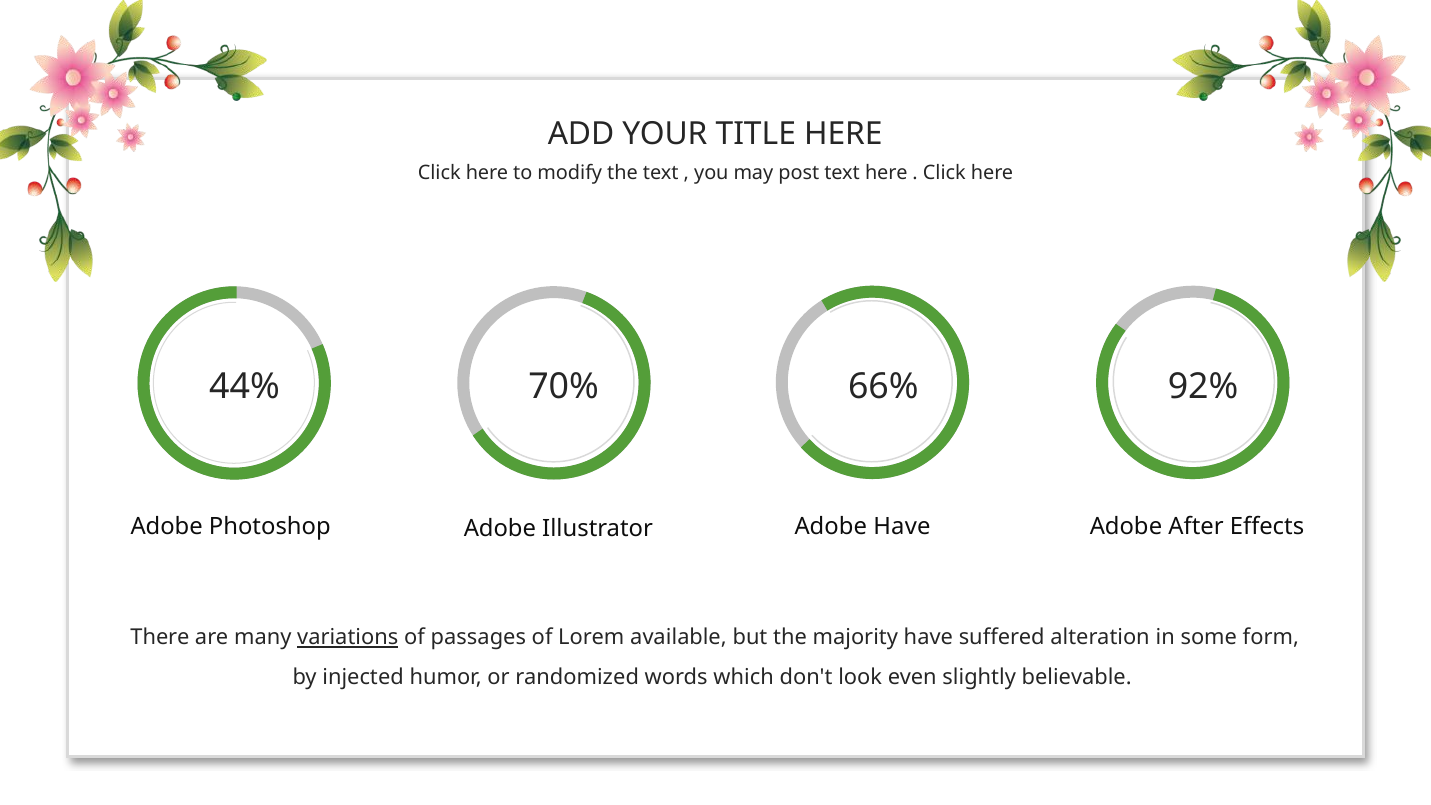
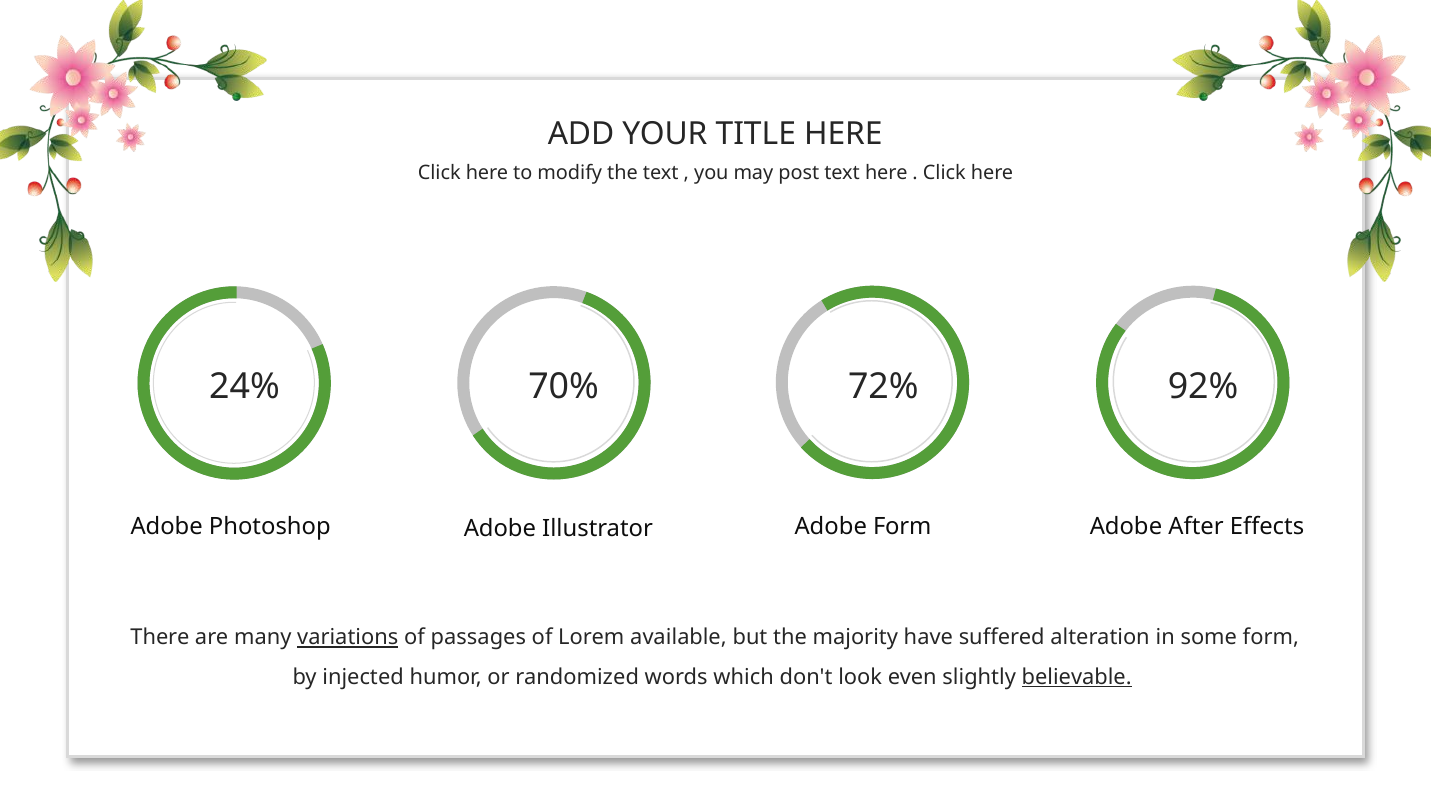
44%: 44% -> 24% (245, 386)
66%: 66% -> 72% (883, 387)
Adobe Have: Have -> Form (902, 527)
believable underline: none -> present (1077, 677)
